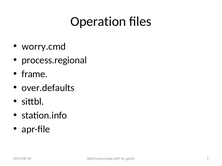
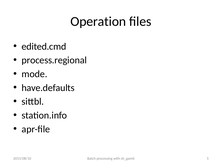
worry.cmd: worry.cmd -> edited.cmd (44, 47)
frame: frame -> mode (35, 74)
over.defaults: over.defaults -> have.defaults (48, 88)
